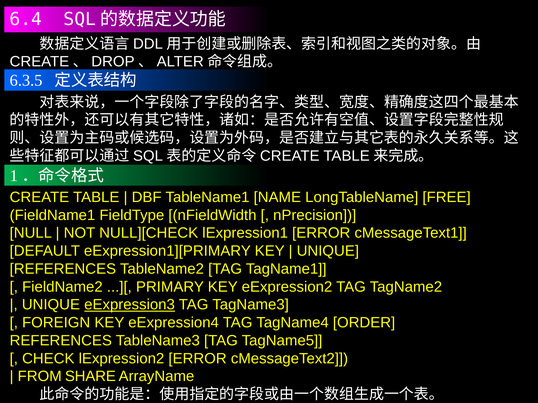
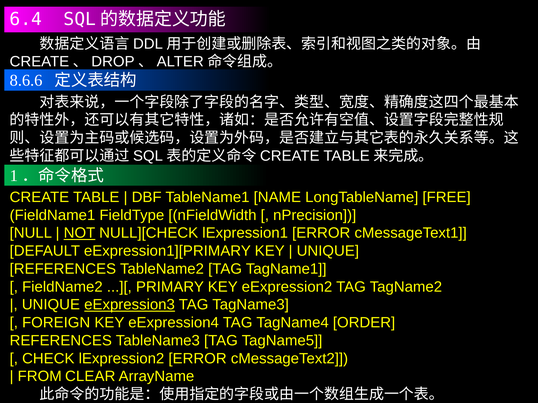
6.3.5: 6.3.5 -> 8.6.6 (26, 81)
NOT underline: none -> present (79, 233)
SHARE: SHARE -> CLEAR (90, 377)
